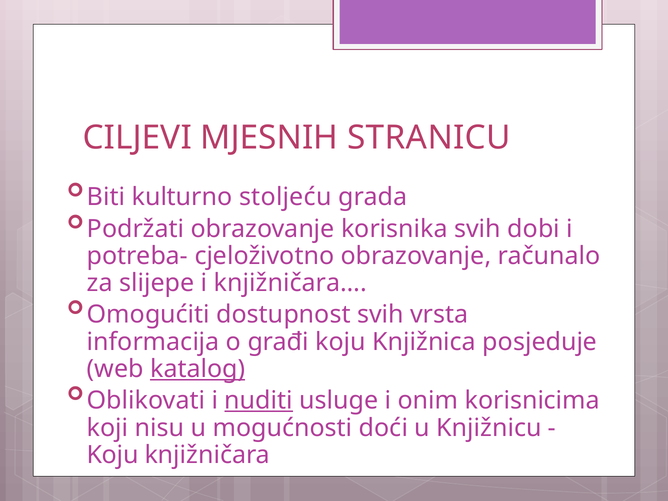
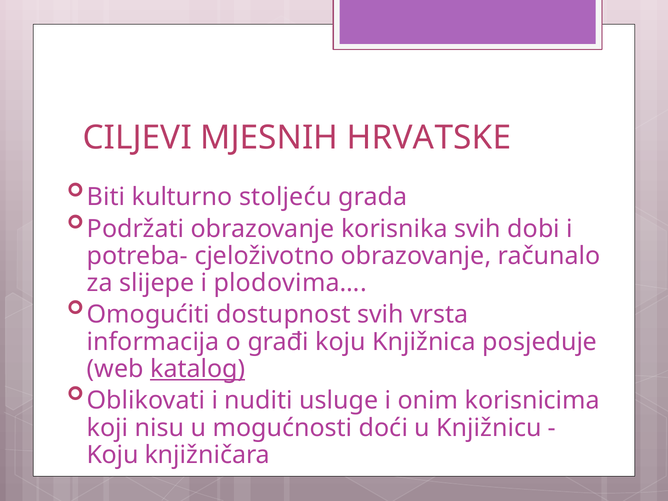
STRANICU: STRANICU -> HRVATSKE (429, 138)
knjižničara…: knjižničara… -> plodovima… (290, 283)
nuditi underline: present -> none (259, 401)
